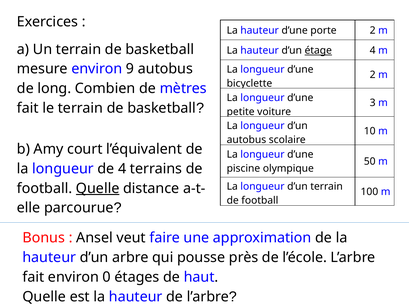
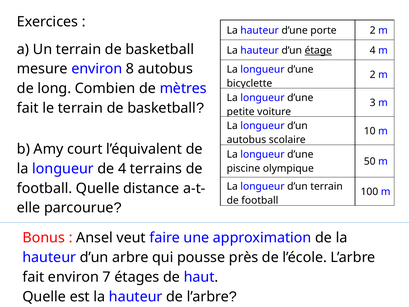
9: 9 -> 8 (130, 69)
Quelle underline: present -> none (98, 188)
0: 0 -> 7 (107, 277)
